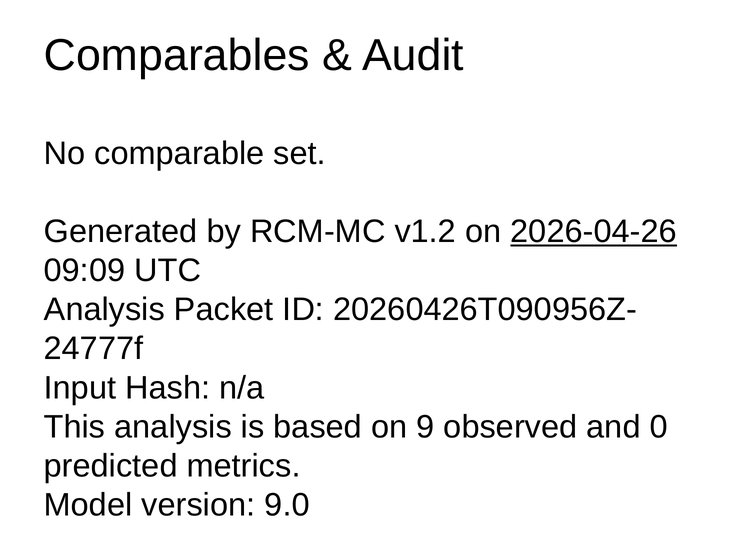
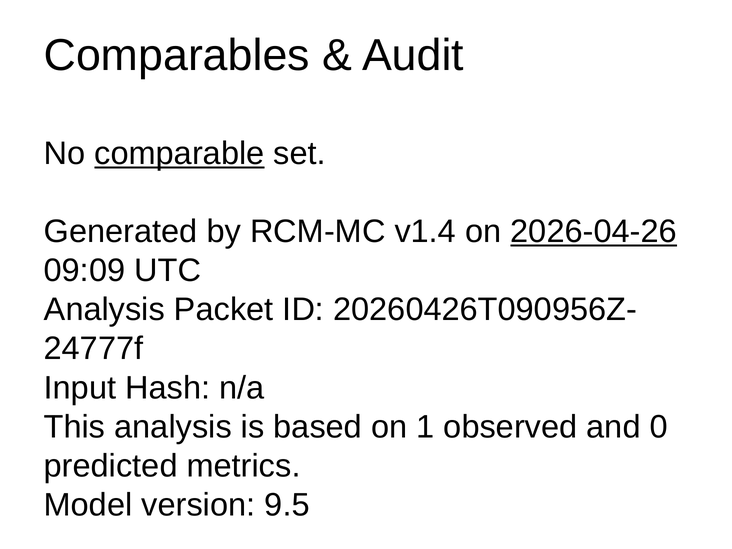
comparable underline: none -> present (179, 154)
v1.2: v1.2 -> v1.4 (425, 232)
9: 9 -> 1 (425, 427)
9.0: 9.0 -> 9.5 (287, 505)
